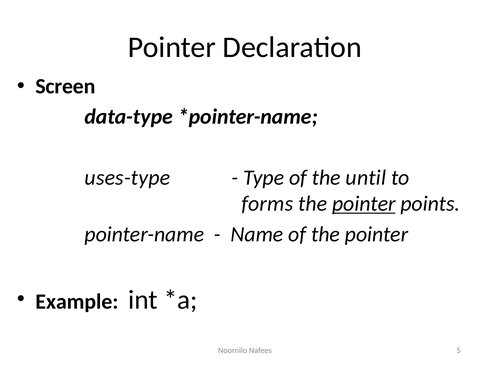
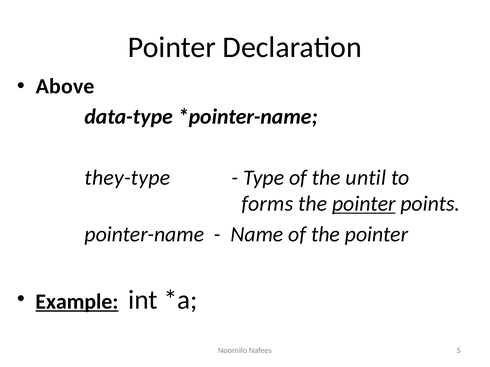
Screen: Screen -> Above (65, 86)
uses-type: uses-type -> they-type (127, 178)
Example underline: none -> present (77, 302)
